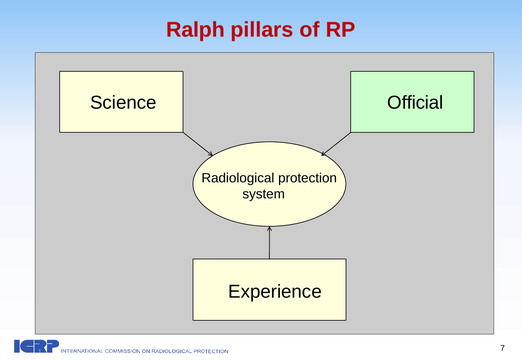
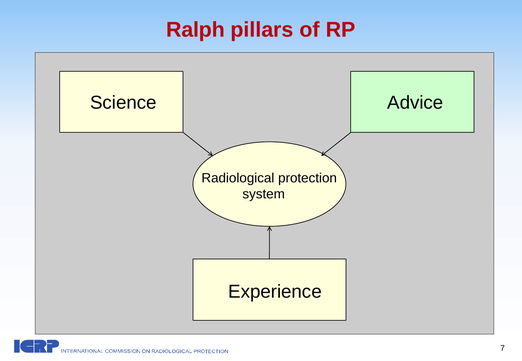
Official: Official -> Advice (415, 103)
